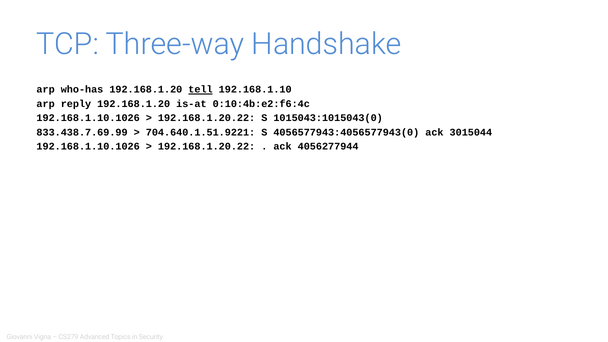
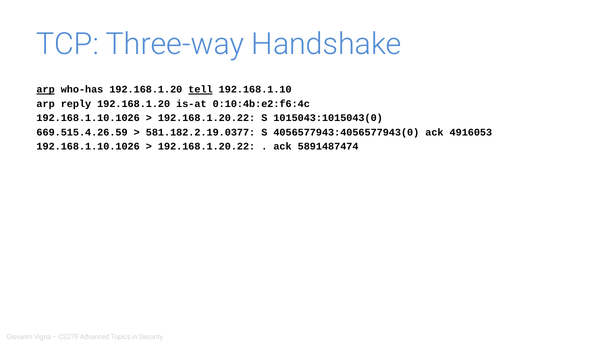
arp underline: none -> present (46, 90)
833.438.7.69.99: 833.438.7.69.99 -> 669.515.4.26.59 (82, 132)
704.640.1.51.9221: 704.640.1.51.9221 -> 581.182.2.19.0377 (201, 132)
3015044: 3015044 -> 4916053 (471, 132)
4056277944: 4056277944 -> 5891487474 (328, 146)
